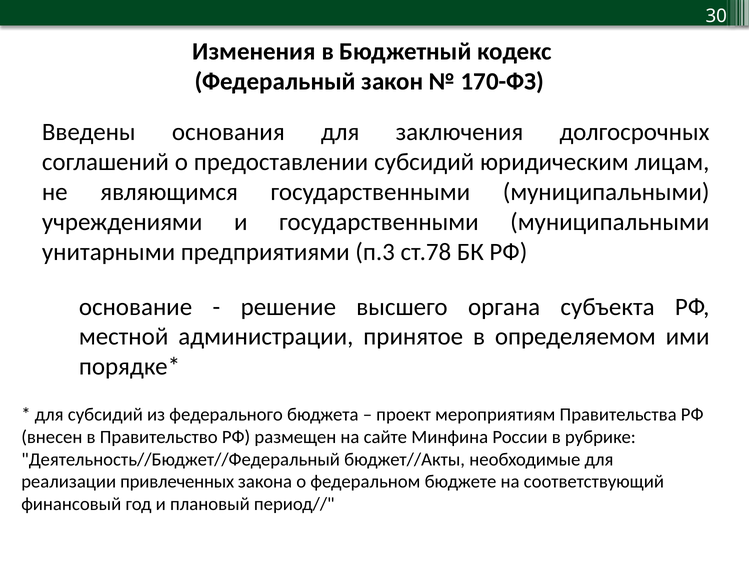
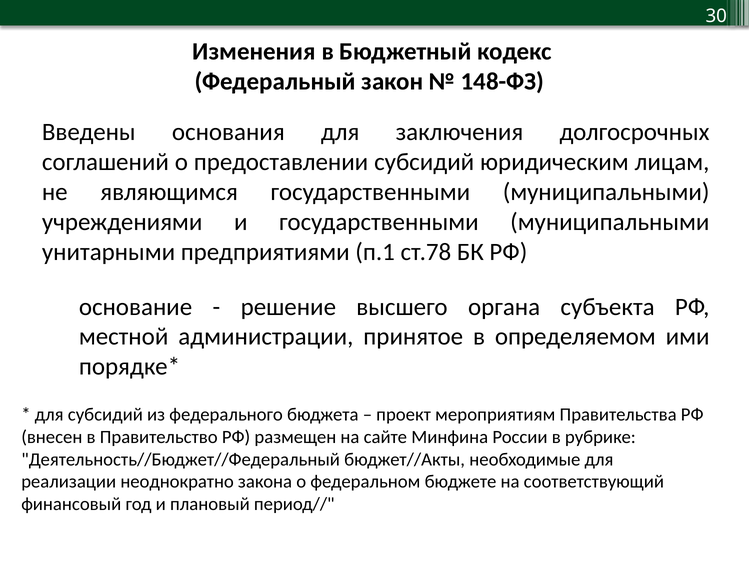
170-ФЗ: 170-ФЗ -> 148-ФЗ (502, 81)
п.3: п.3 -> п.1 (375, 252)
привлеченных: привлеченных -> неоднократно (177, 482)
